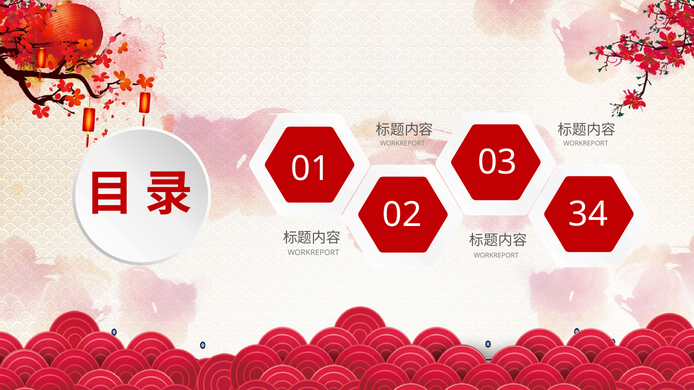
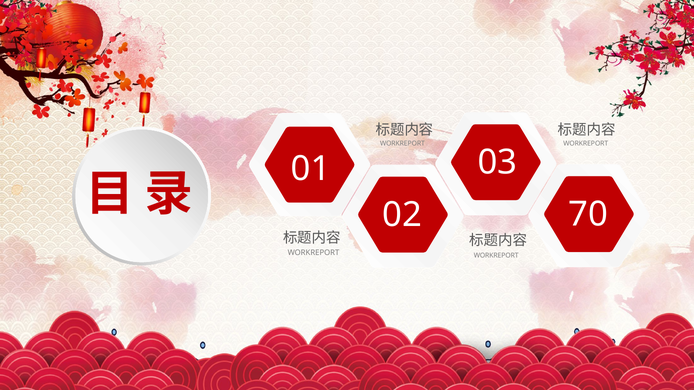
34: 34 -> 70 (588, 215)
